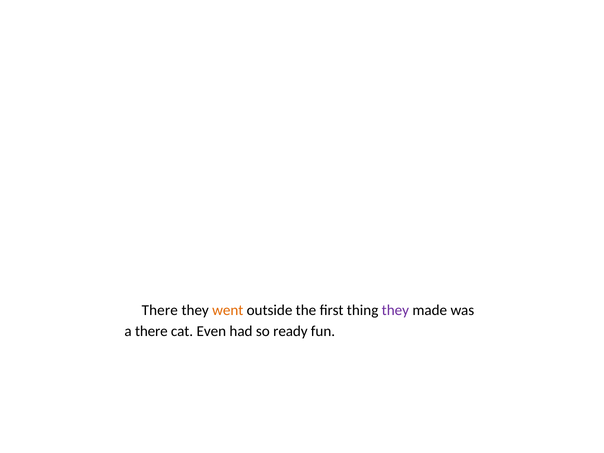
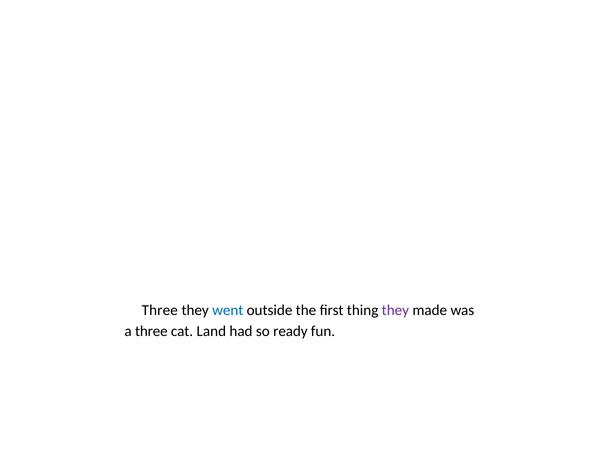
There: There -> Three (160, 310)
went colour: orange -> blue (228, 310)
a there: there -> three (151, 331)
Even: Even -> Land (211, 331)
